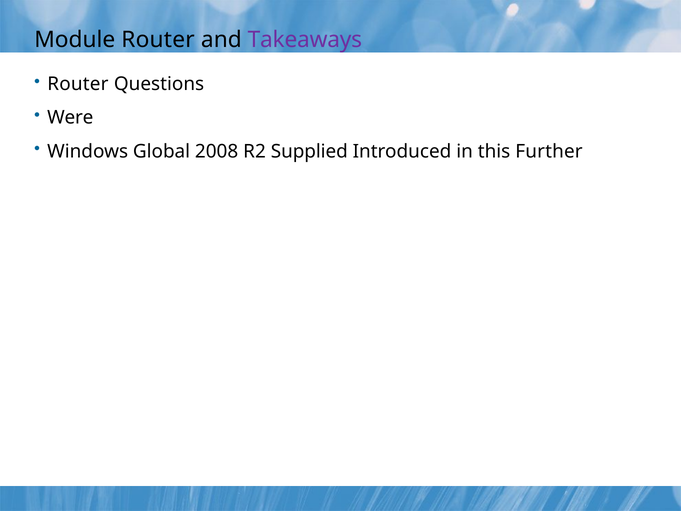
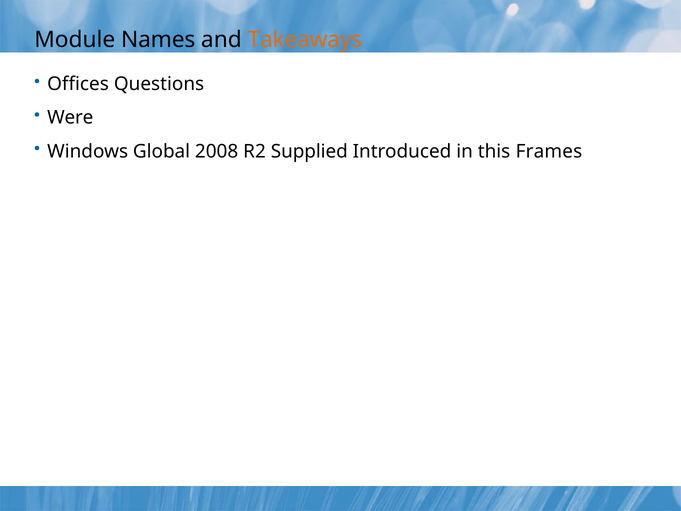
Module Router: Router -> Names (158, 40)
Takeaways colour: purple -> orange (305, 40)
Router: Router -> Offices (78, 84)
Further: Further -> Frames (549, 151)
